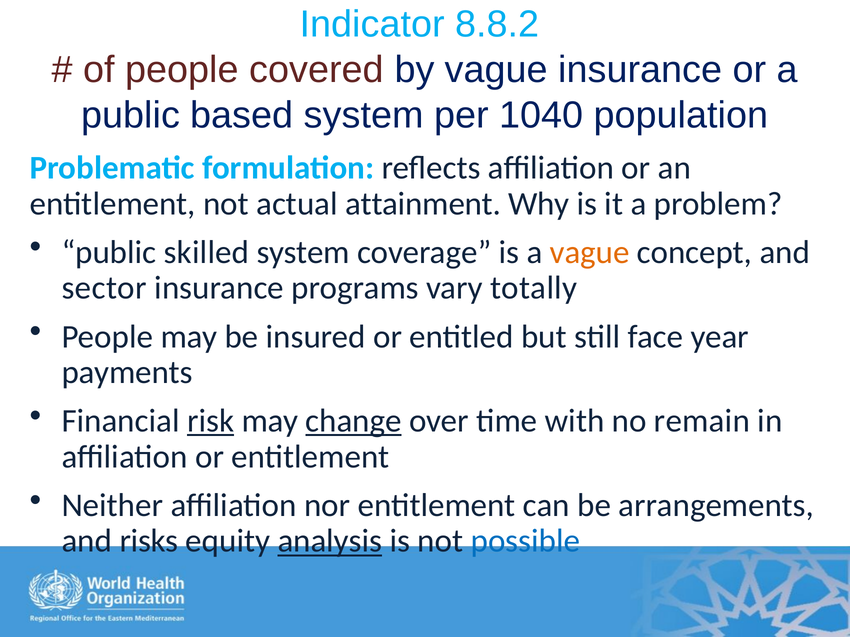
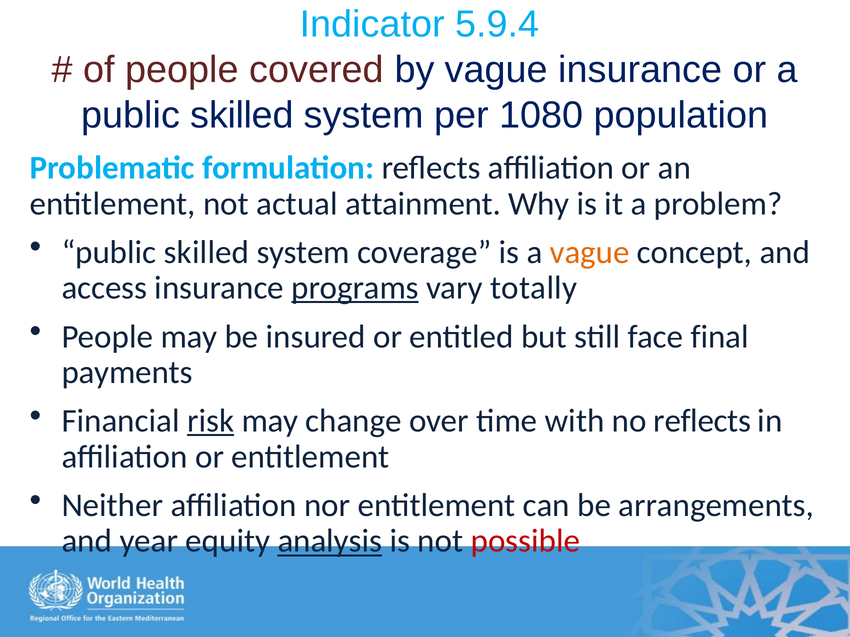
8.8.2: 8.8.2 -> 5.9.4 (497, 25)
based: based -> skilled (242, 115)
1040: 1040 -> 1080 (541, 115)
sector: sector -> access (104, 288)
programs underline: none -> present (355, 288)
year: year -> final (720, 337)
change underline: present -> none (354, 421)
no remain: remain -> reflects (702, 421)
risks: risks -> year (149, 541)
possible colour: blue -> red (525, 541)
